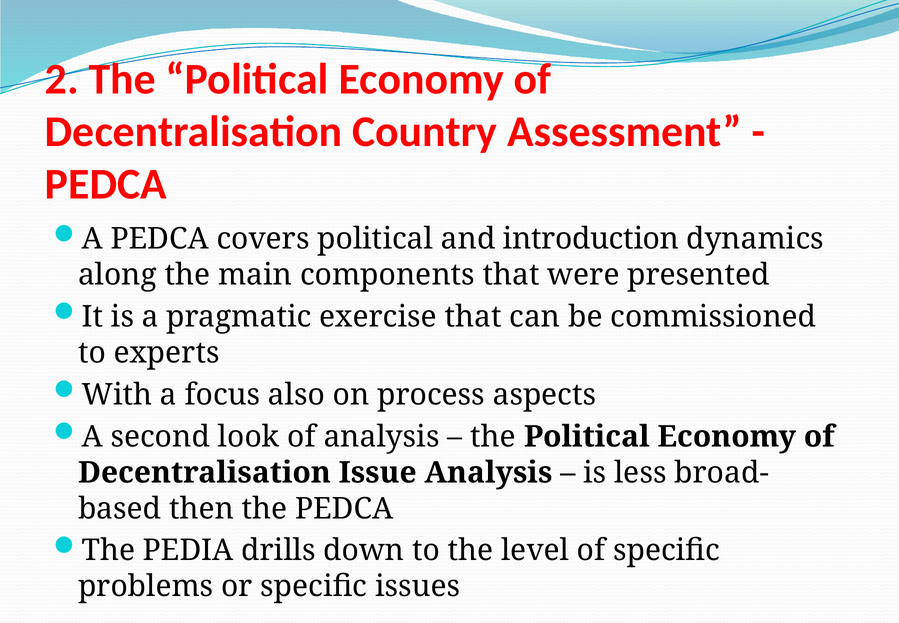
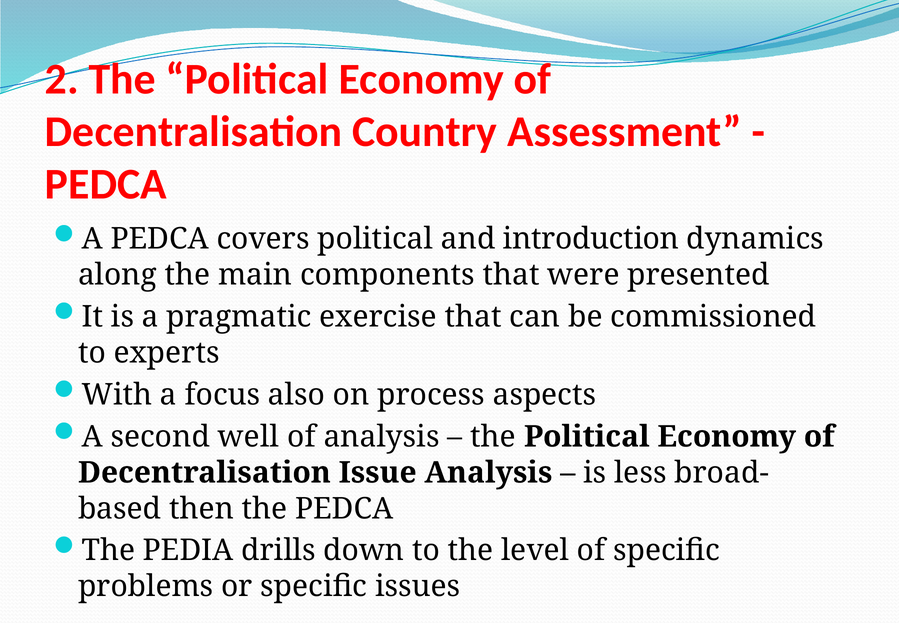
look: look -> well (249, 436)
